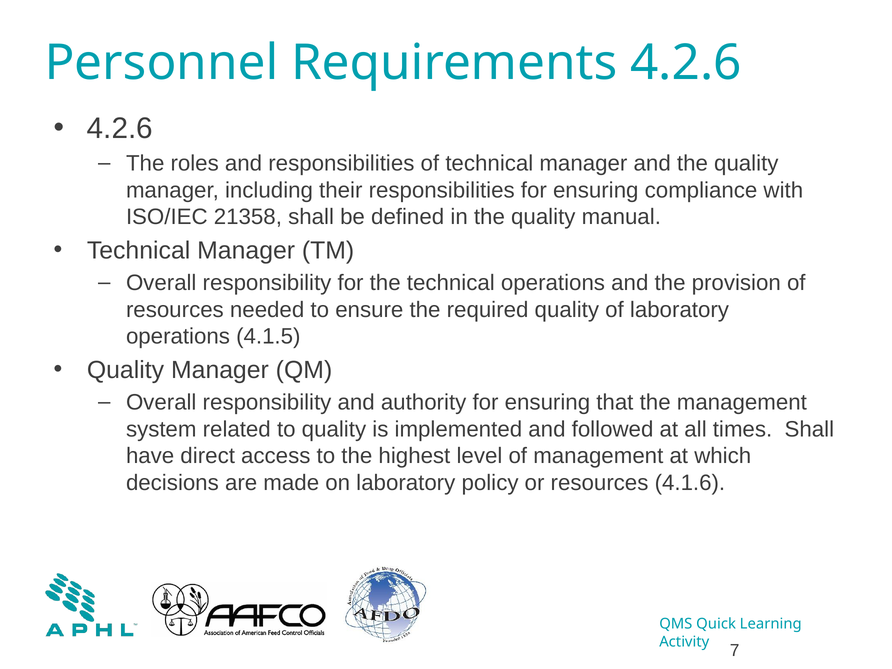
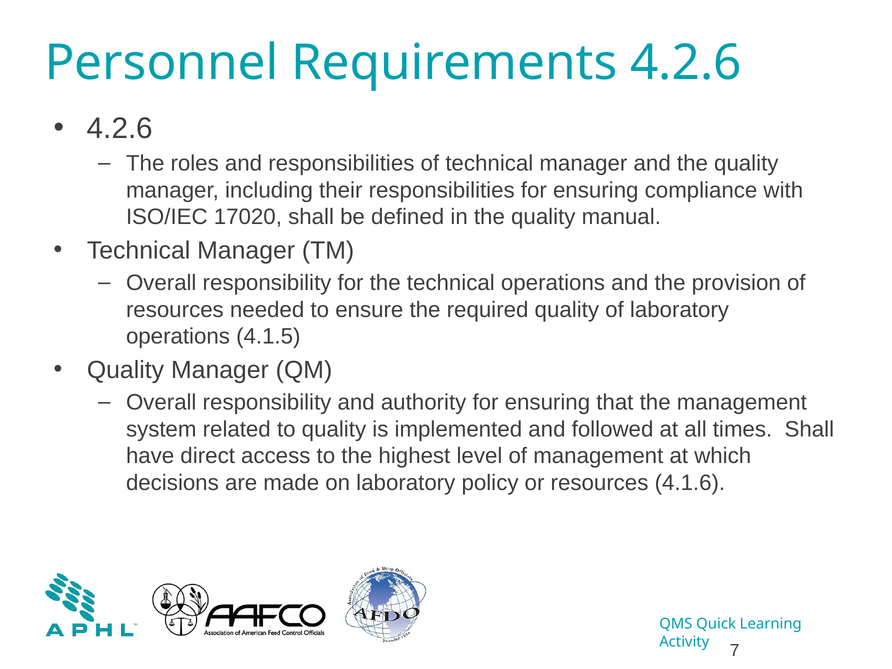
21358: 21358 -> 17020 (248, 217)
